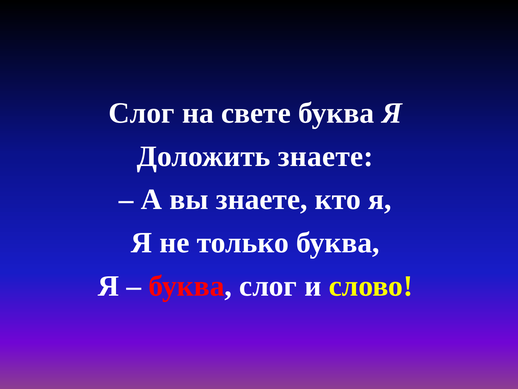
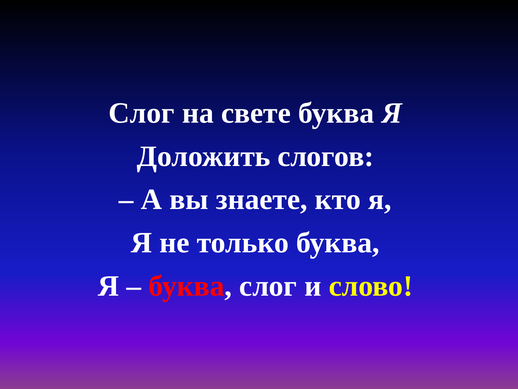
Доложить знаете: знаете -> слогов (326, 156)
